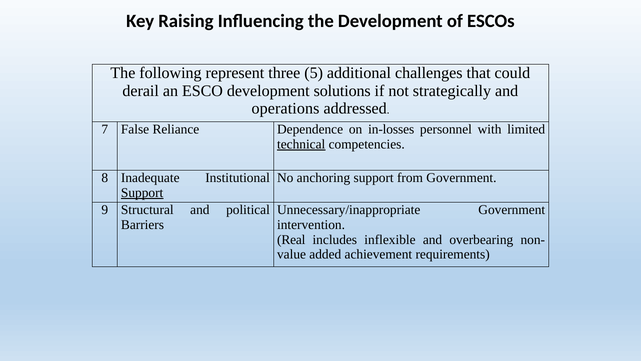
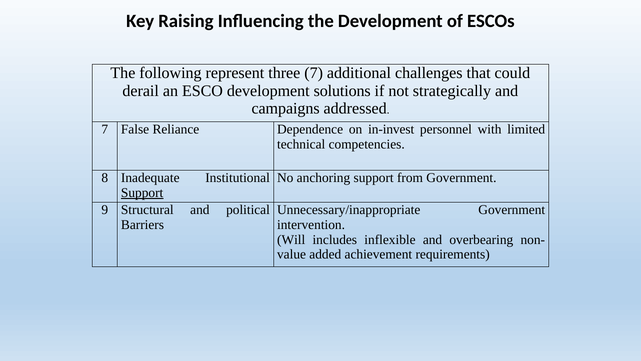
three 5: 5 -> 7 (314, 73)
operations: operations -> campaigns (286, 109)
in-losses: in-losses -> in-invest (391, 129)
technical underline: present -> none (301, 144)
Real: Real -> Will (291, 239)
